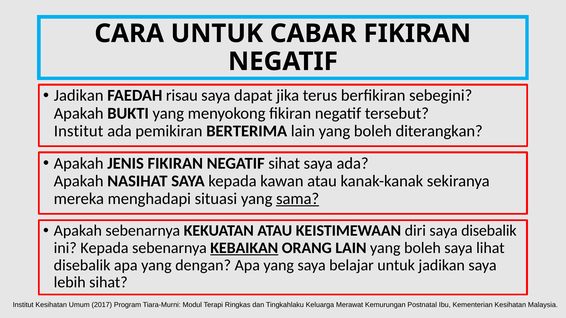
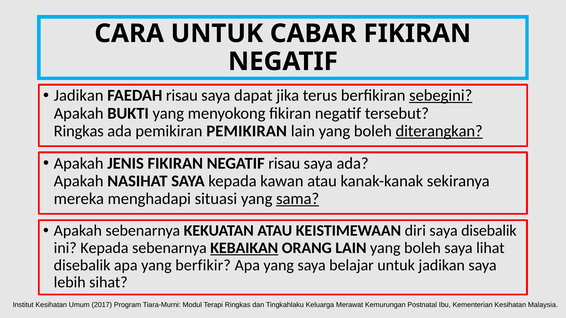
sebegini underline: none -> present (441, 96)
Institut: Institut -> Ringkas (79, 131)
pemikiran BERTERIMA: BERTERIMA -> PEMIKIRAN (247, 131)
diterangkan underline: none -> present (439, 131)
NEGATIF sihat: sihat -> risau (284, 163)
dengan: dengan -> berfikir (203, 265)
